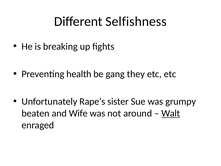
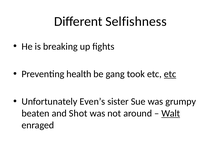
they: they -> took (136, 74)
etc underline: none -> present (170, 74)
Rape’s: Rape’s -> Even’s (92, 101)
Wife: Wife -> Shot (78, 113)
